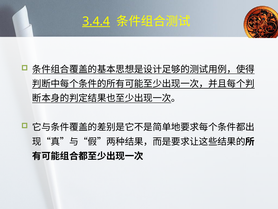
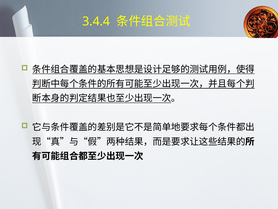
3.4.4 underline: present -> none (96, 21)
